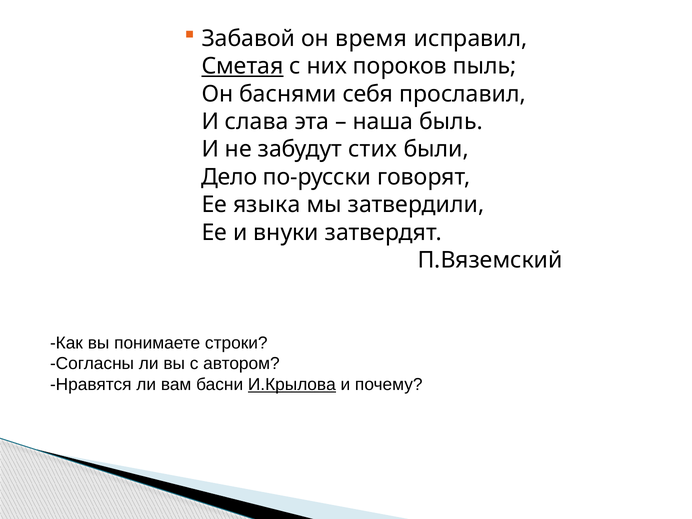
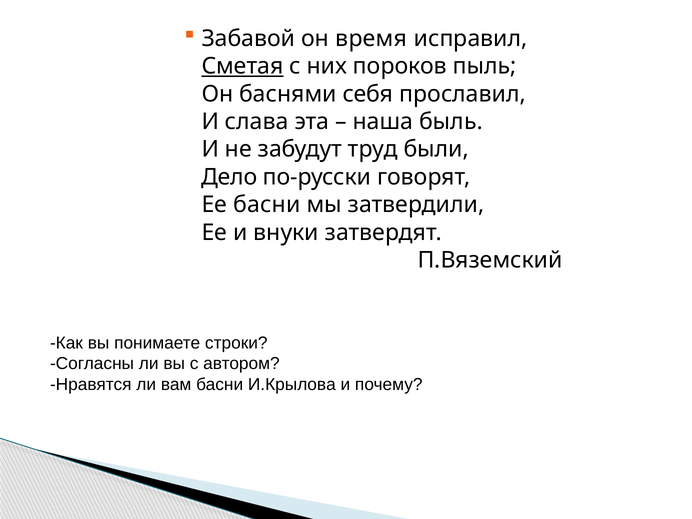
стих: стих -> труд (373, 149)
Ее языка: языка -> басни (267, 205)
И.Крылова underline: present -> none (292, 385)
